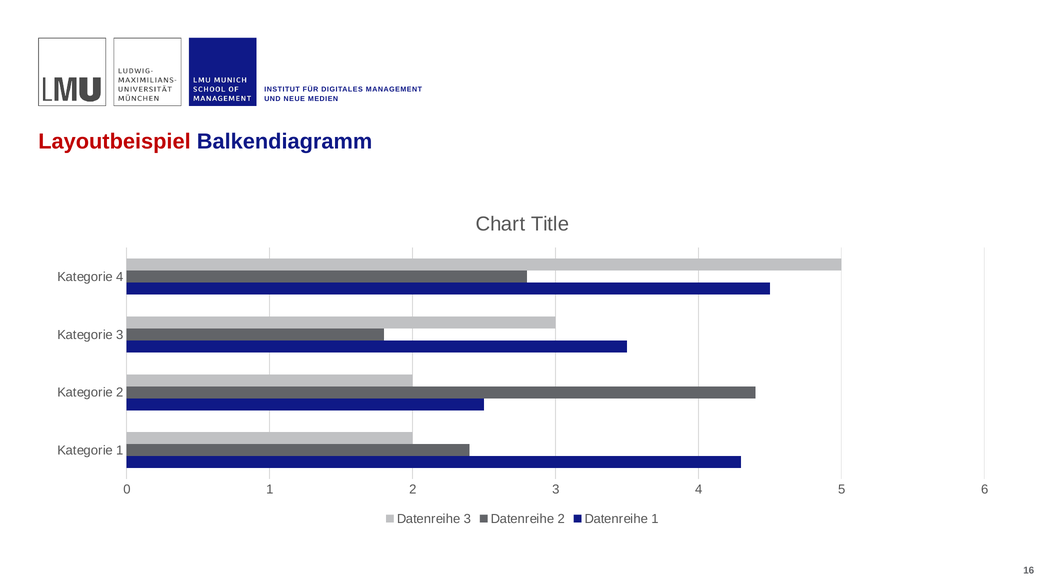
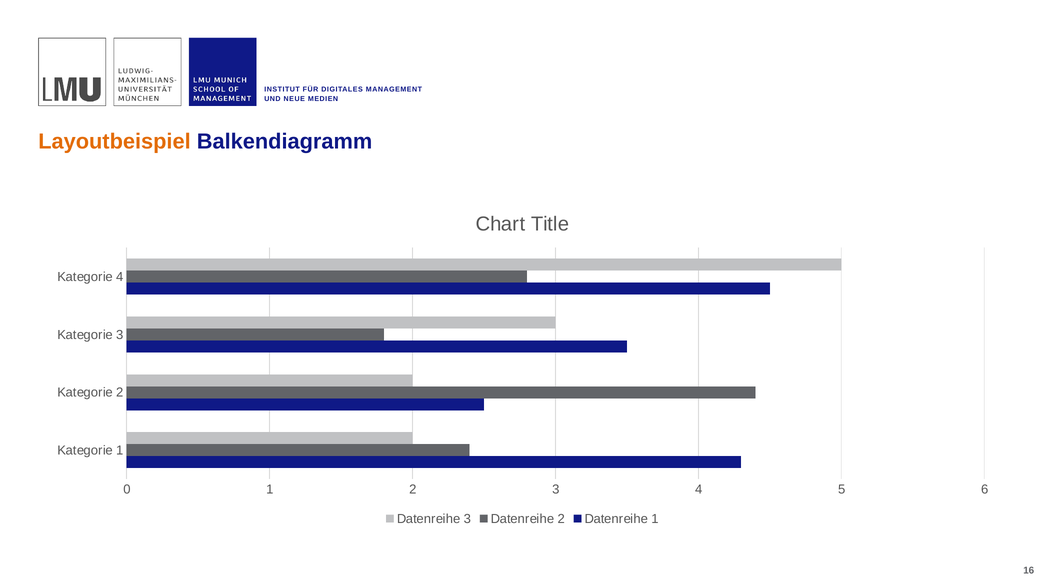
Layoutbeispiel colour: red -> orange (114, 142)
